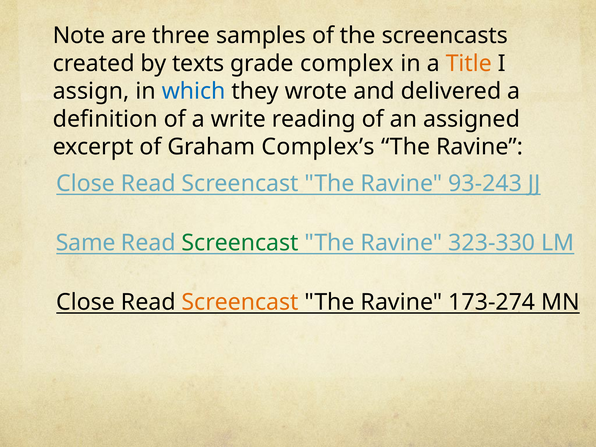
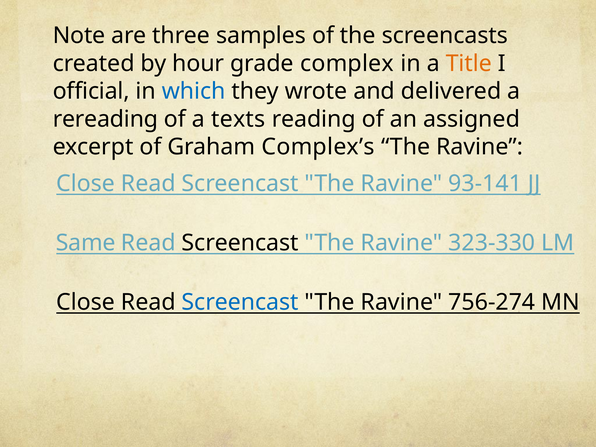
texts: texts -> hour (198, 63)
assign: assign -> official (91, 91)
definition: definition -> rereading (105, 119)
write: write -> texts (238, 119)
93-243: 93-243 -> 93-141 (485, 184)
Screencast colour: green -> black (240, 243)
Screencast colour: orange -> blue (240, 302)
173-274: 173-274 -> 756-274 (492, 302)
